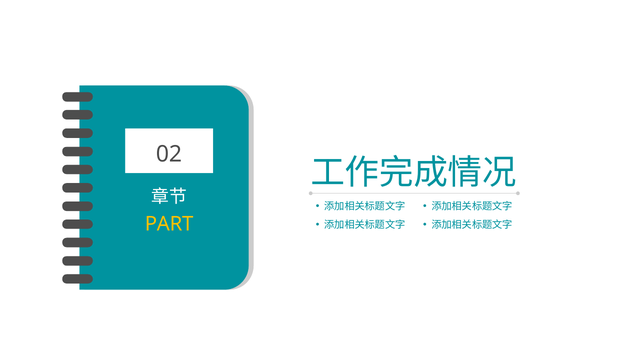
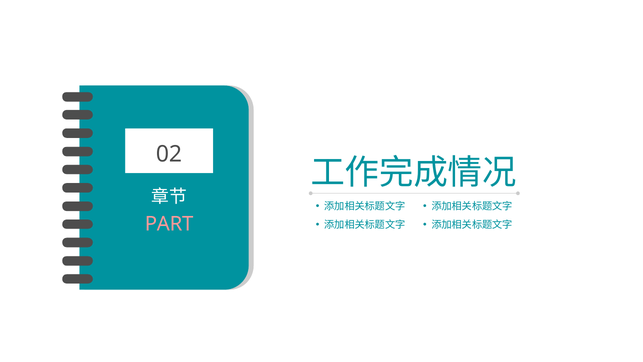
PART colour: yellow -> pink (169, 224)
